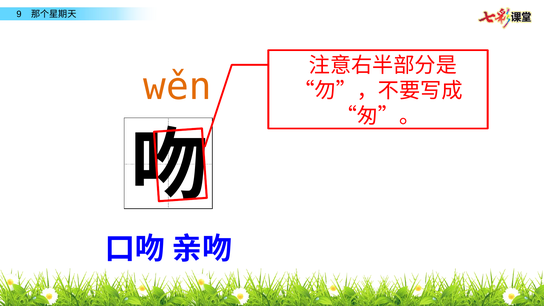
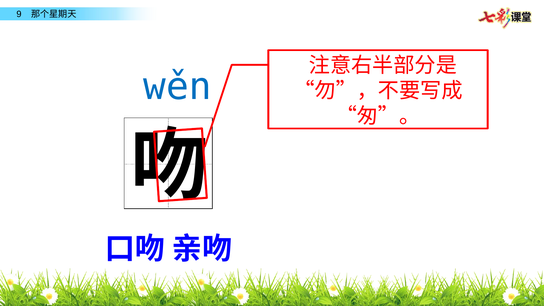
wěn colour: orange -> blue (177, 87)
